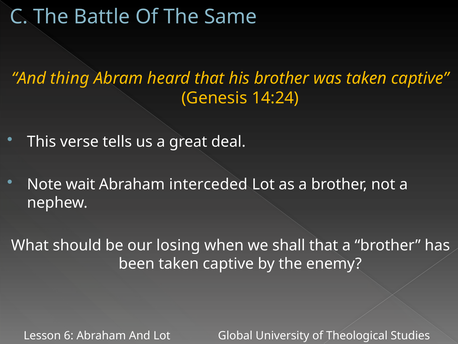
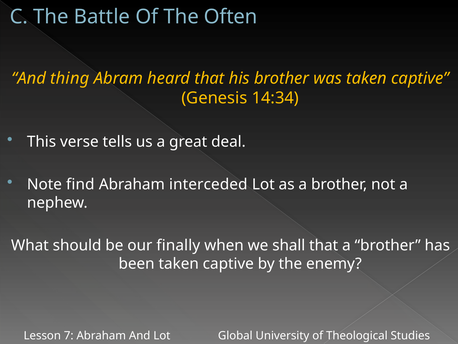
Same: Same -> Often (231, 17)
14:24: 14:24 -> 14:34 (275, 98)
wait: wait -> find (80, 184)
losing: losing -> finally (178, 245)
6: 6 -> 7 (69, 335)
